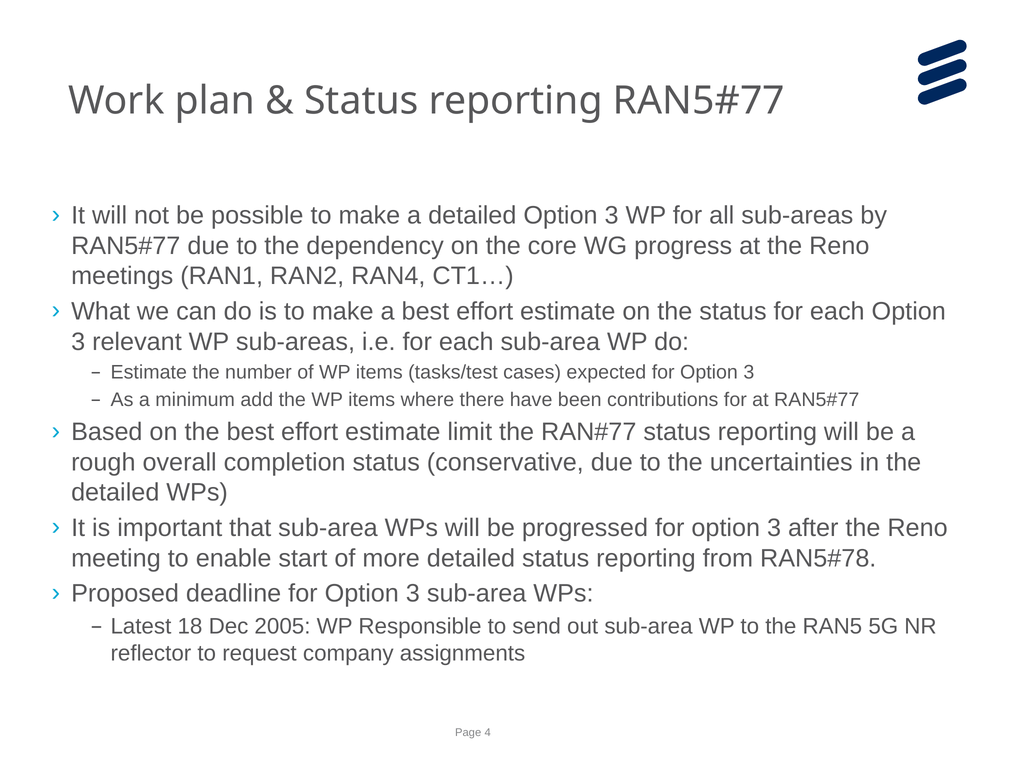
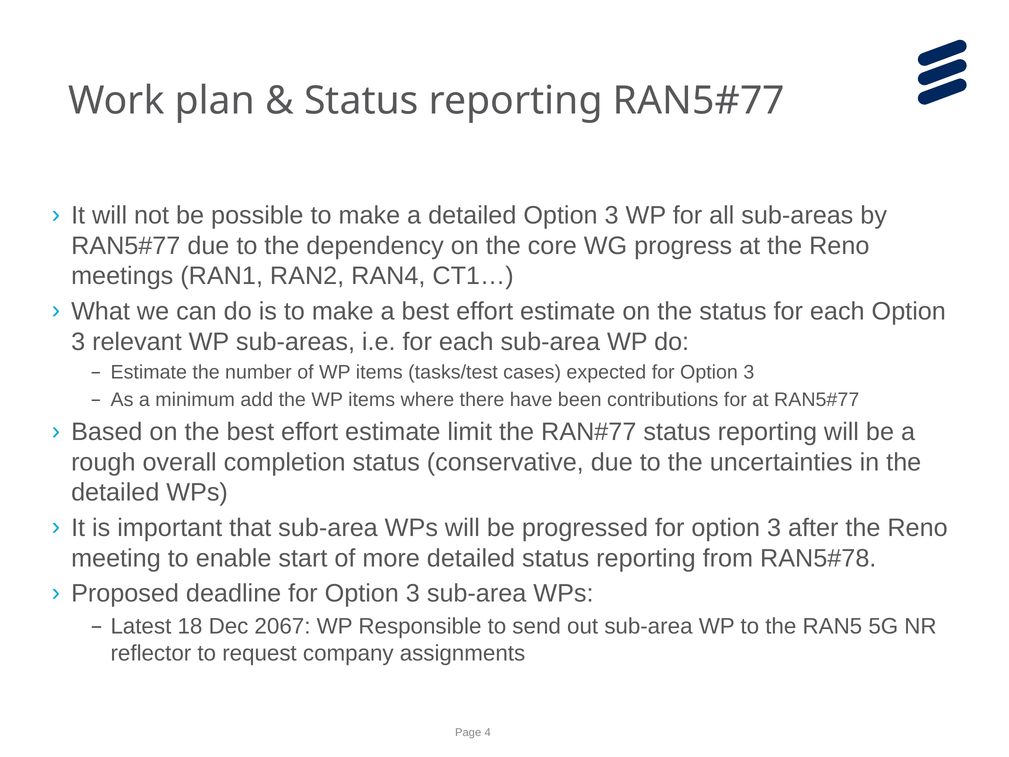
2005: 2005 -> 2067 (282, 626)
